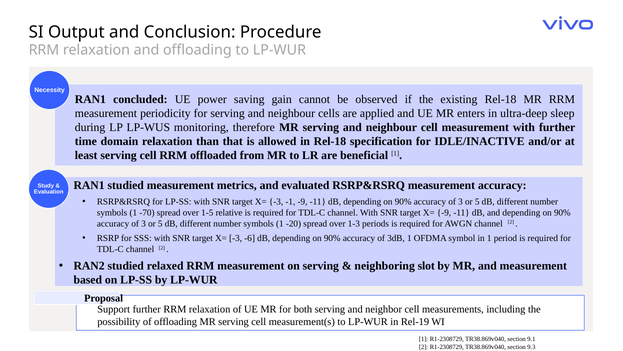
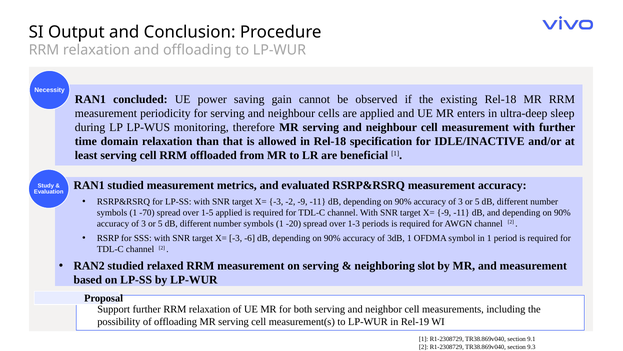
-1: -1 -> -2 (290, 201)
1-5 relative: relative -> applied (229, 212)
